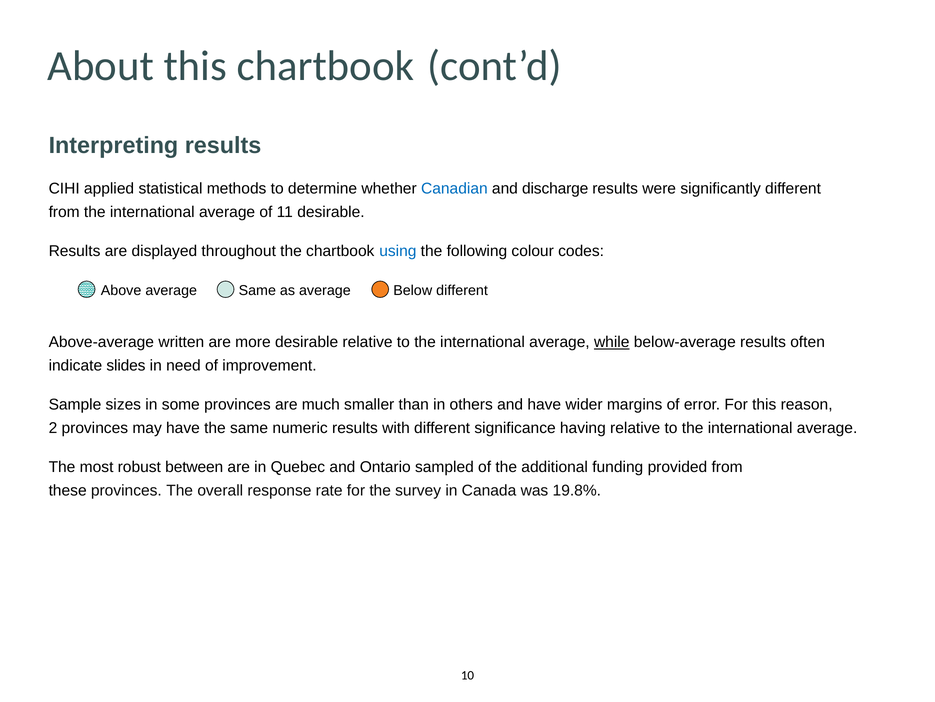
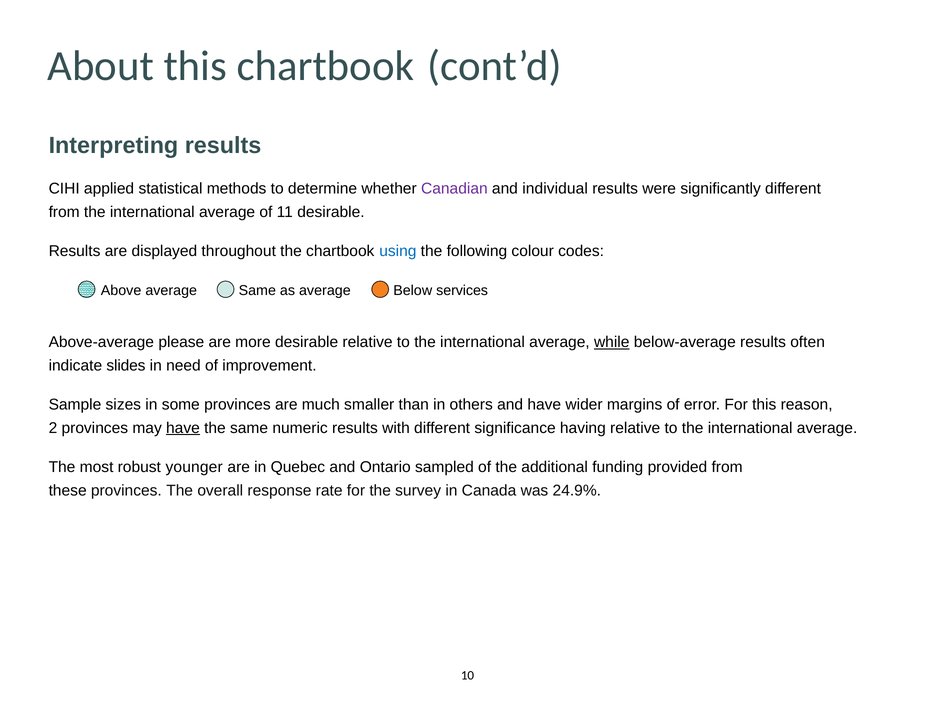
Canadian colour: blue -> purple (454, 188)
discharge: discharge -> individual (555, 188)
Below different: different -> services (462, 290)
written: written -> please (181, 342)
have underline: none -> present (183, 428)
between: between -> younger (194, 466)
19.8%: 19.8% -> 24.9% (577, 490)
